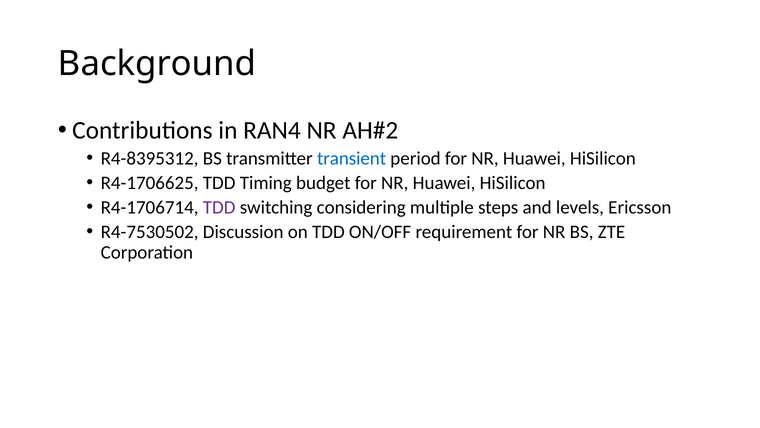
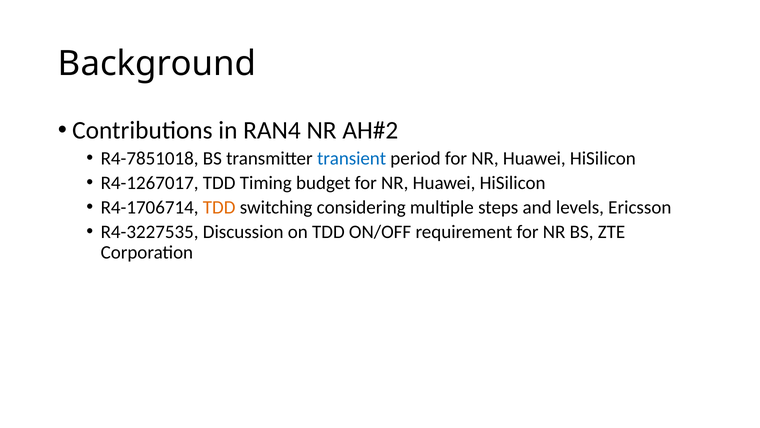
R4-8395312: R4-8395312 -> R4-7851018 (150, 158)
R4-1706625: R4-1706625 -> R4-1267017 (150, 183)
TDD colour: purple -> orange (219, 207)
R4-7530502: R4-7530502 -> R4-3227535 (150, 232)
